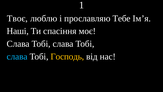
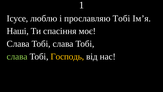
Твоє: Твоє -> Ісусе (17, 18)
прославляю Тебе: Тебе -> Тобі (121, 18)
слава colour: light blue -> light green (17, 56)
